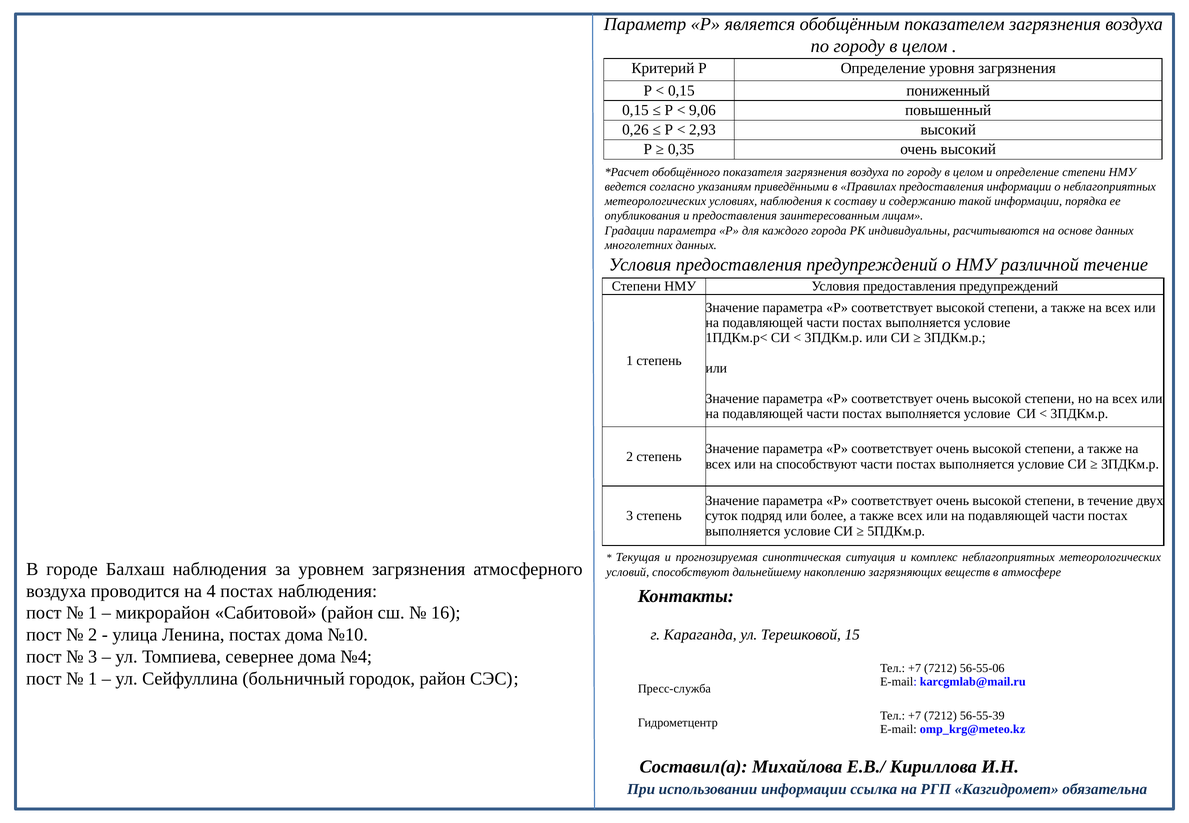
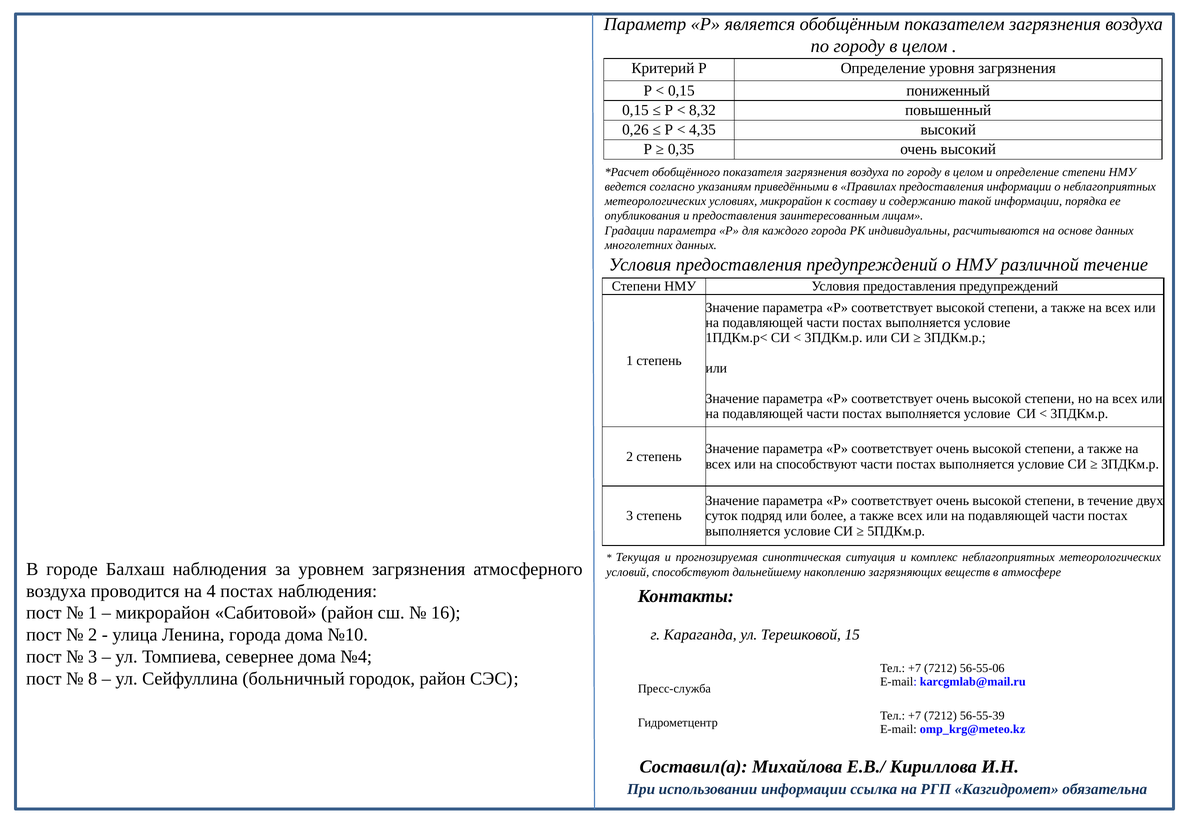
9,06: 9,06 -> 8,32 (702, 110)
2,93: 2,93 -> 4,35 (702, 130)
условиях наблюдения: наблюдения -> микрорайон (791, 201)
Ленина постах: постах -> города (255, 635)
1: 1 -> 8 (93, 679)
